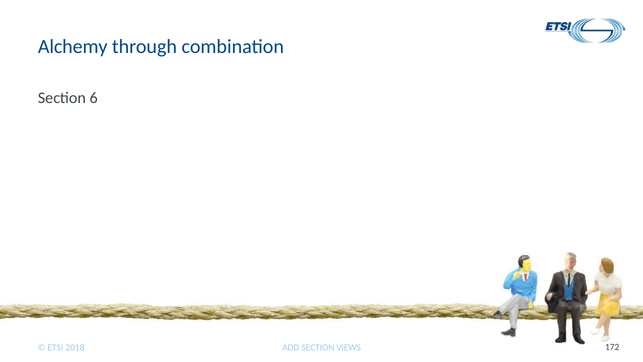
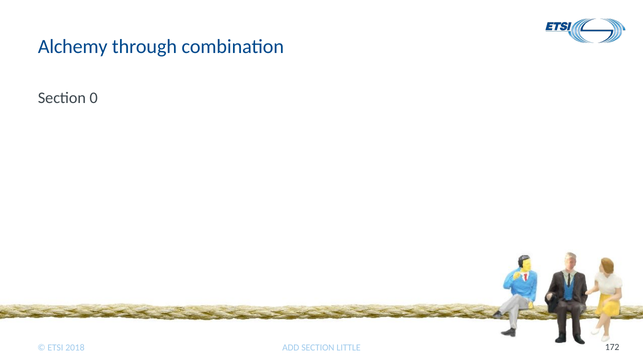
6: 6 -> 0 (94, 98)
VIEWS: VIEWS -> LITTLE (349, 347)
